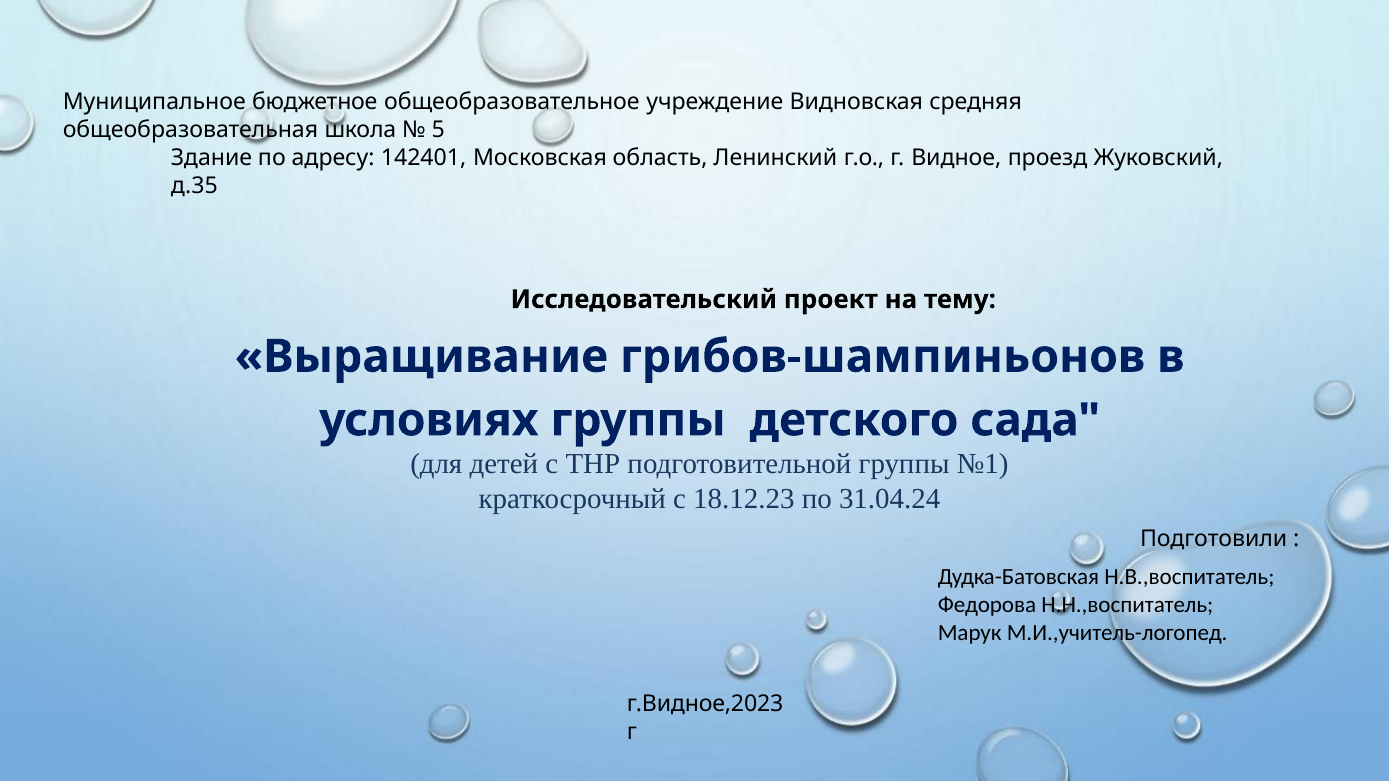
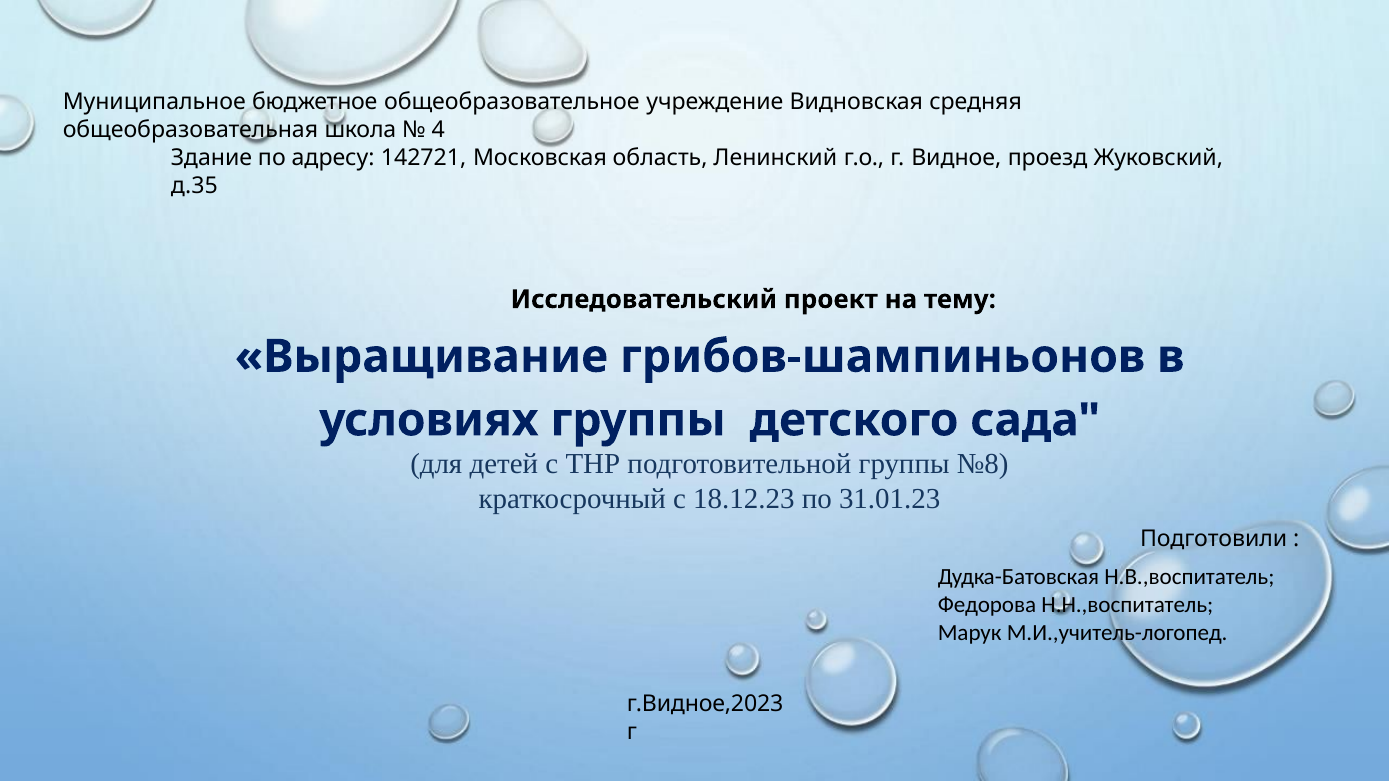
5: 5 -> 4 (438, 130)
142401: 142401 -> 142721 (424, 158)
№1: №1 -> №8 (983, 464)
31.04.24: 31.04.24 -> 31.01.23 (890, 499)
